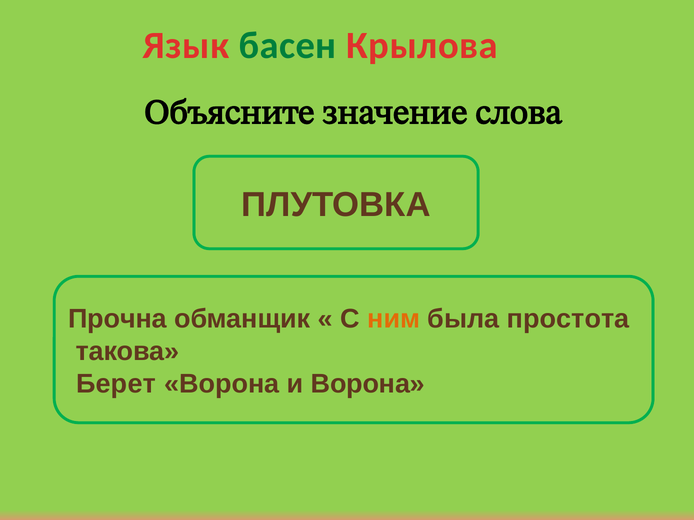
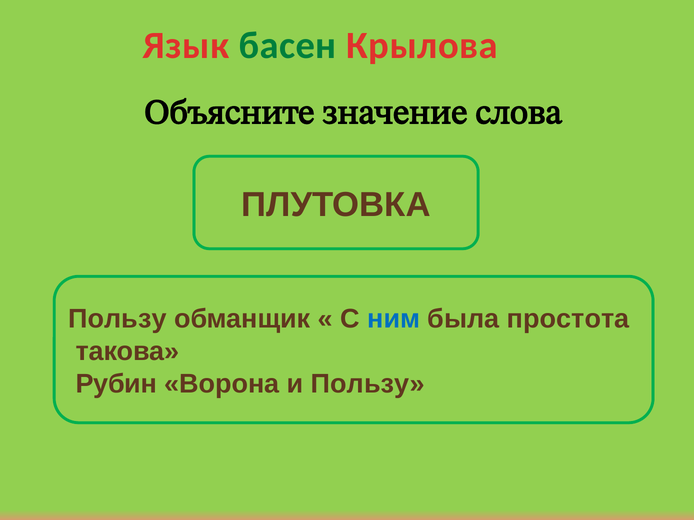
Прочна: Прочна -> Пользу (117, 319)
ним colour: orange -> blue (394, 319)
Берет: Берет -> Рубин (116, 384)
и Ворона: Ворона -> Пользу (368, 384)
